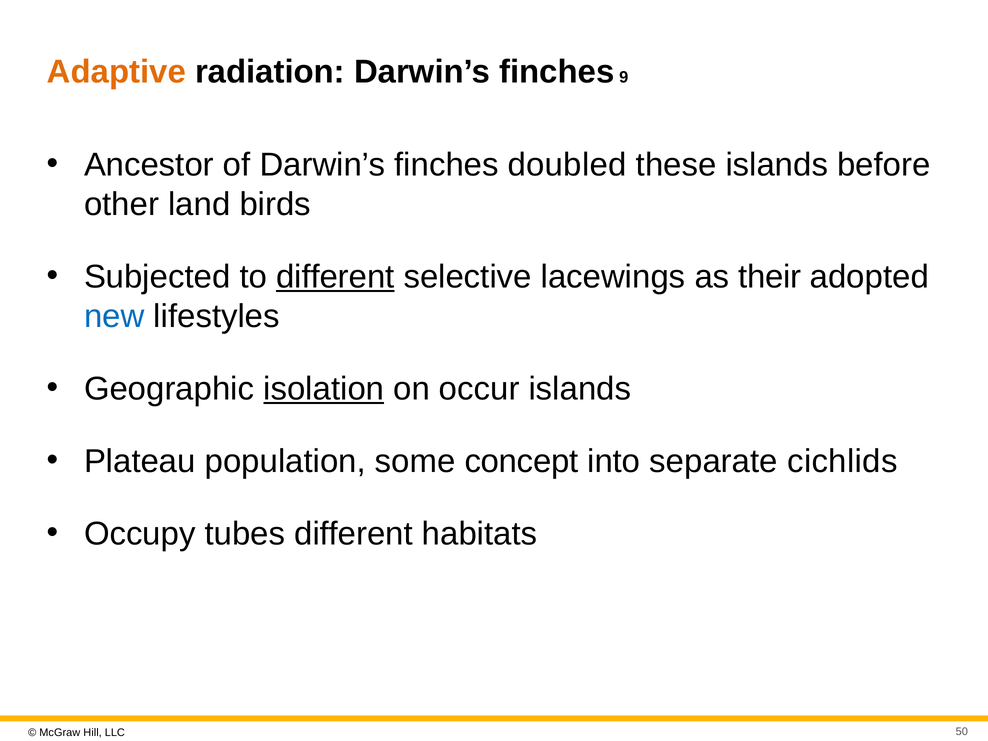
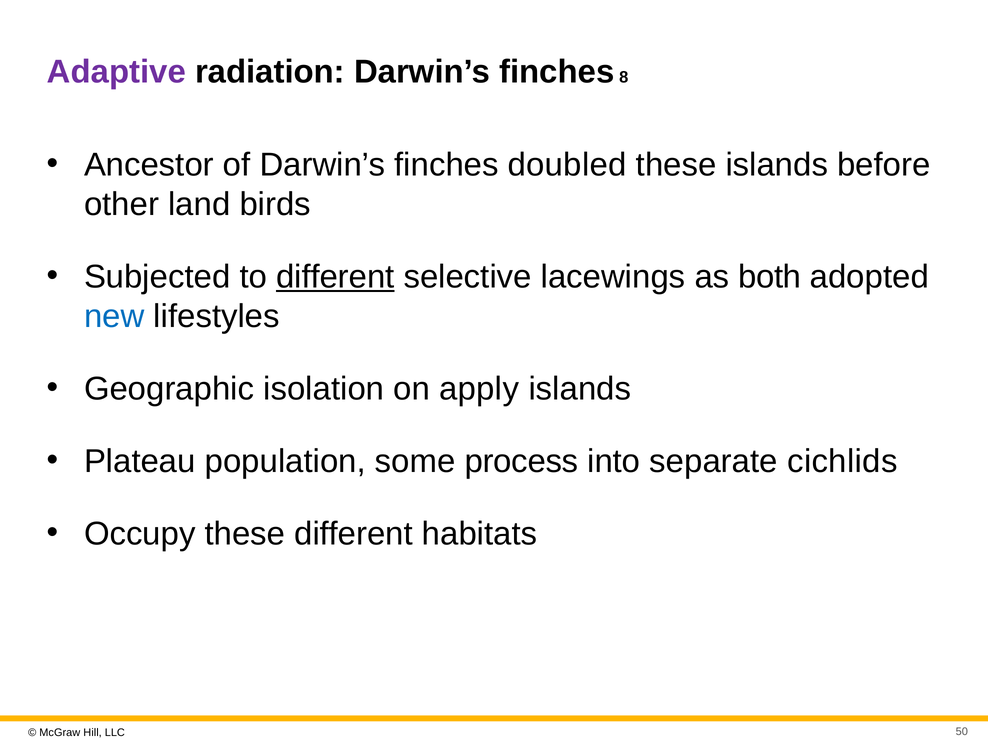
Adaptive colour: orange -> purple (116, 72)
9: 9 -> 8 (624, 77)
their: their -> both (770, 277)
isolation underline: present -> none (324, 389)
occur: occur -> apply (479, 389)
concept: concept -> process (521, 461)
Occupy tubes: tubes -> these (245, 534)
